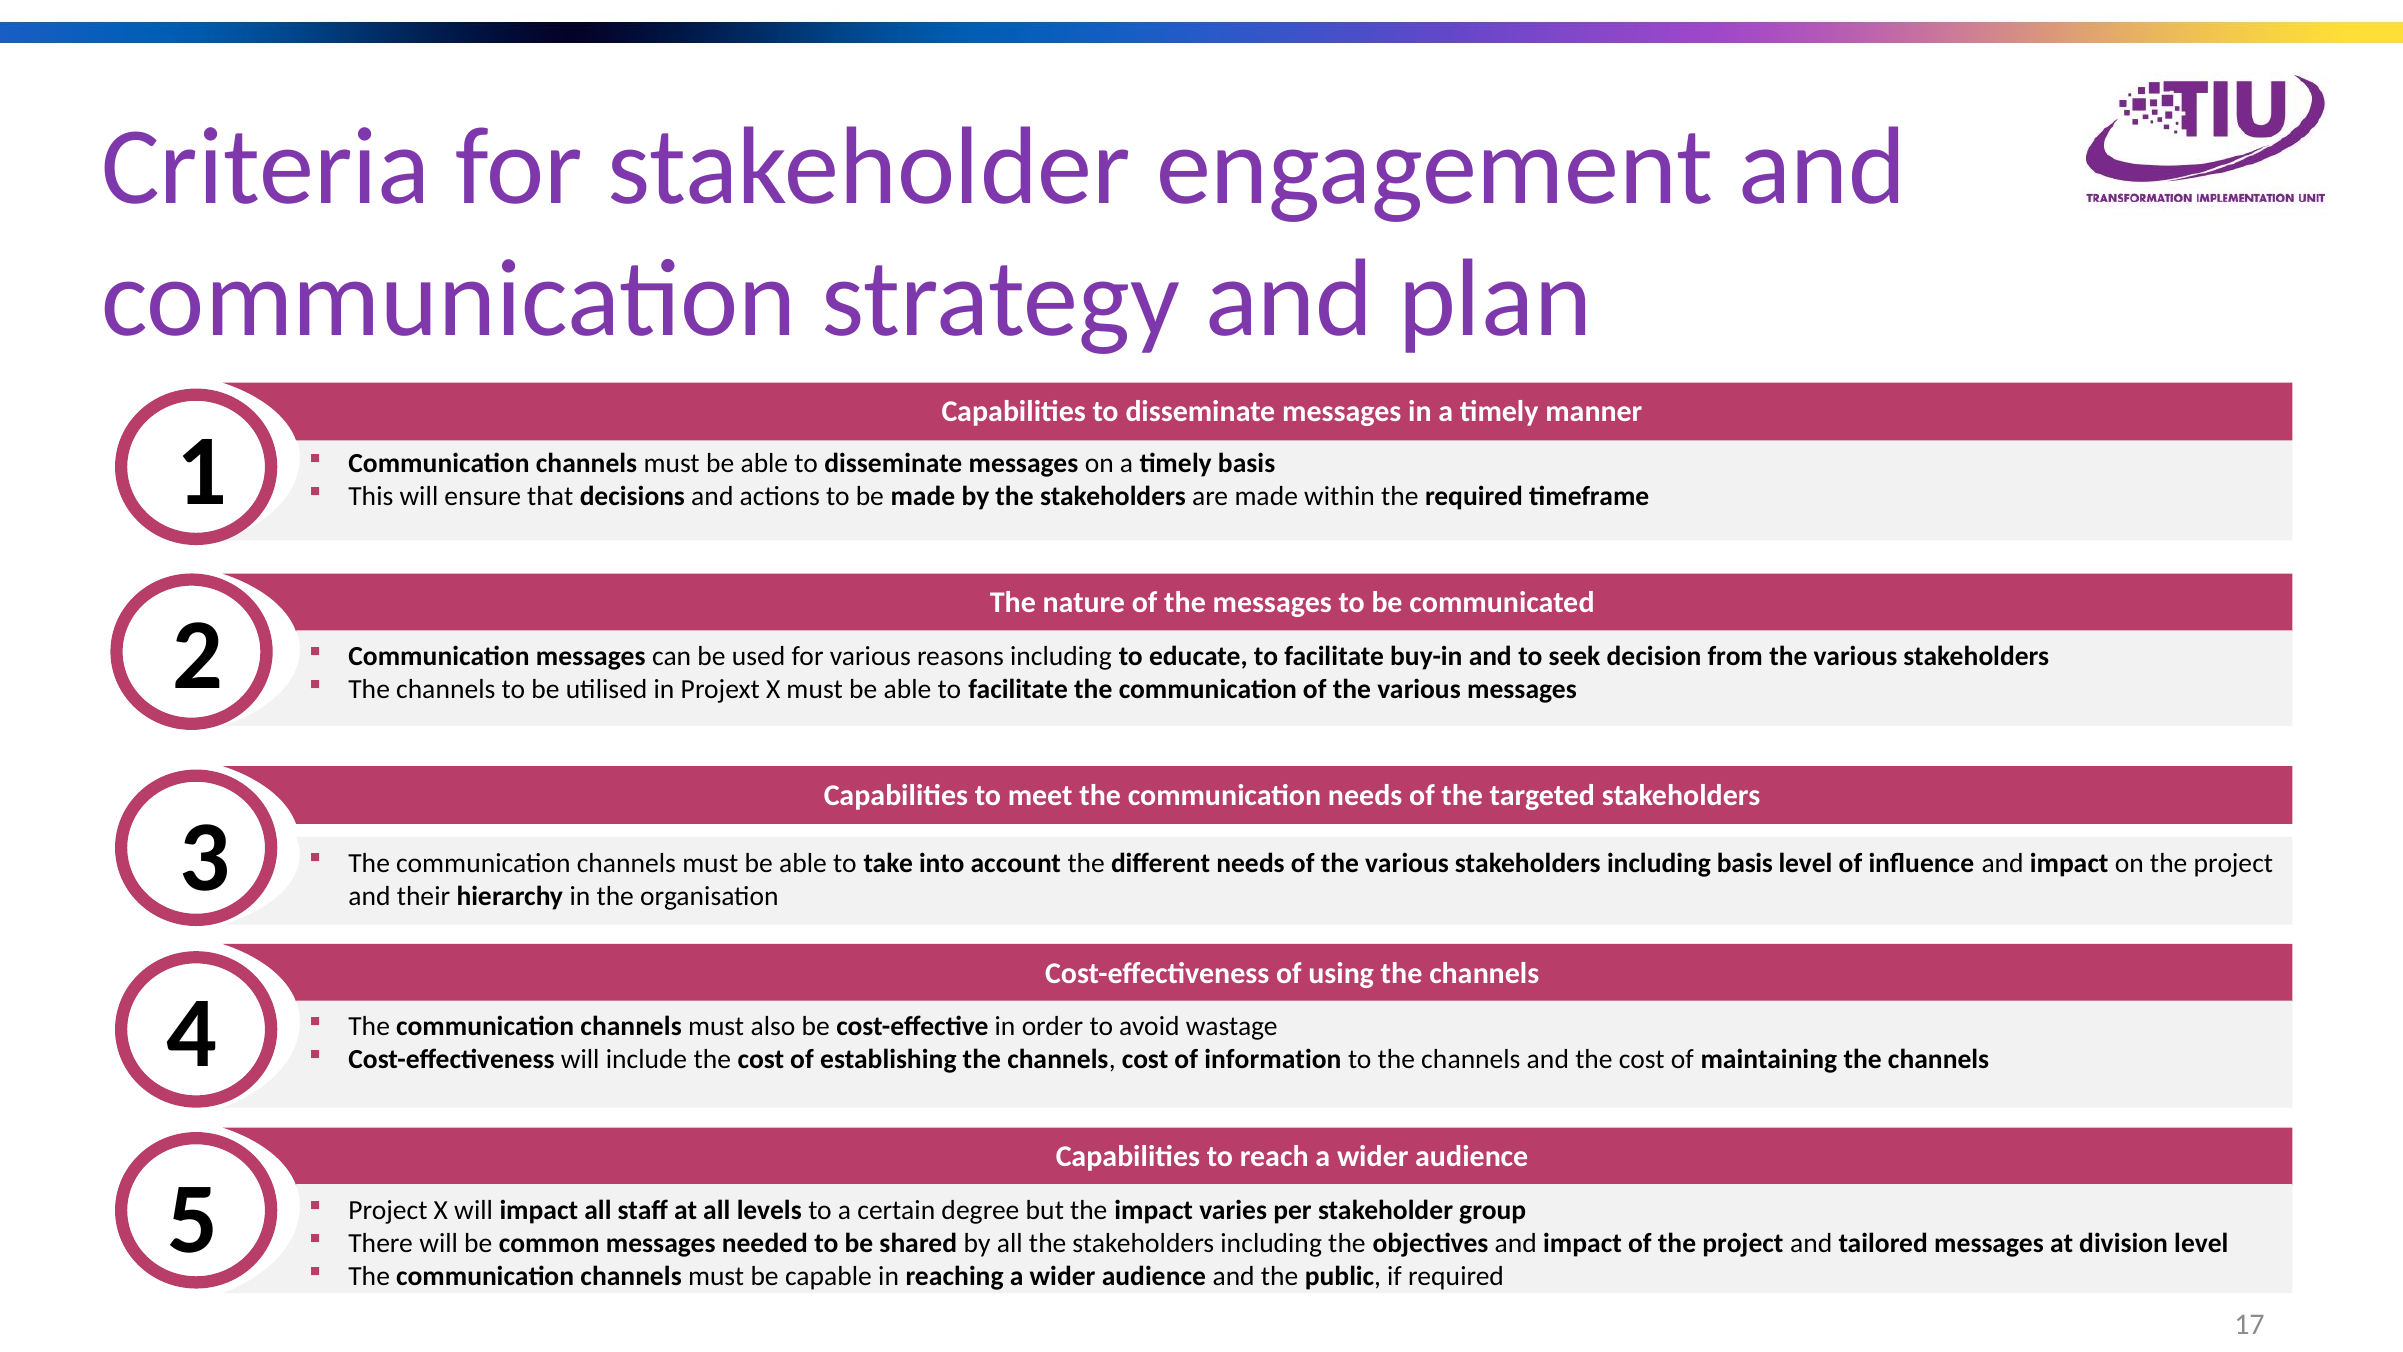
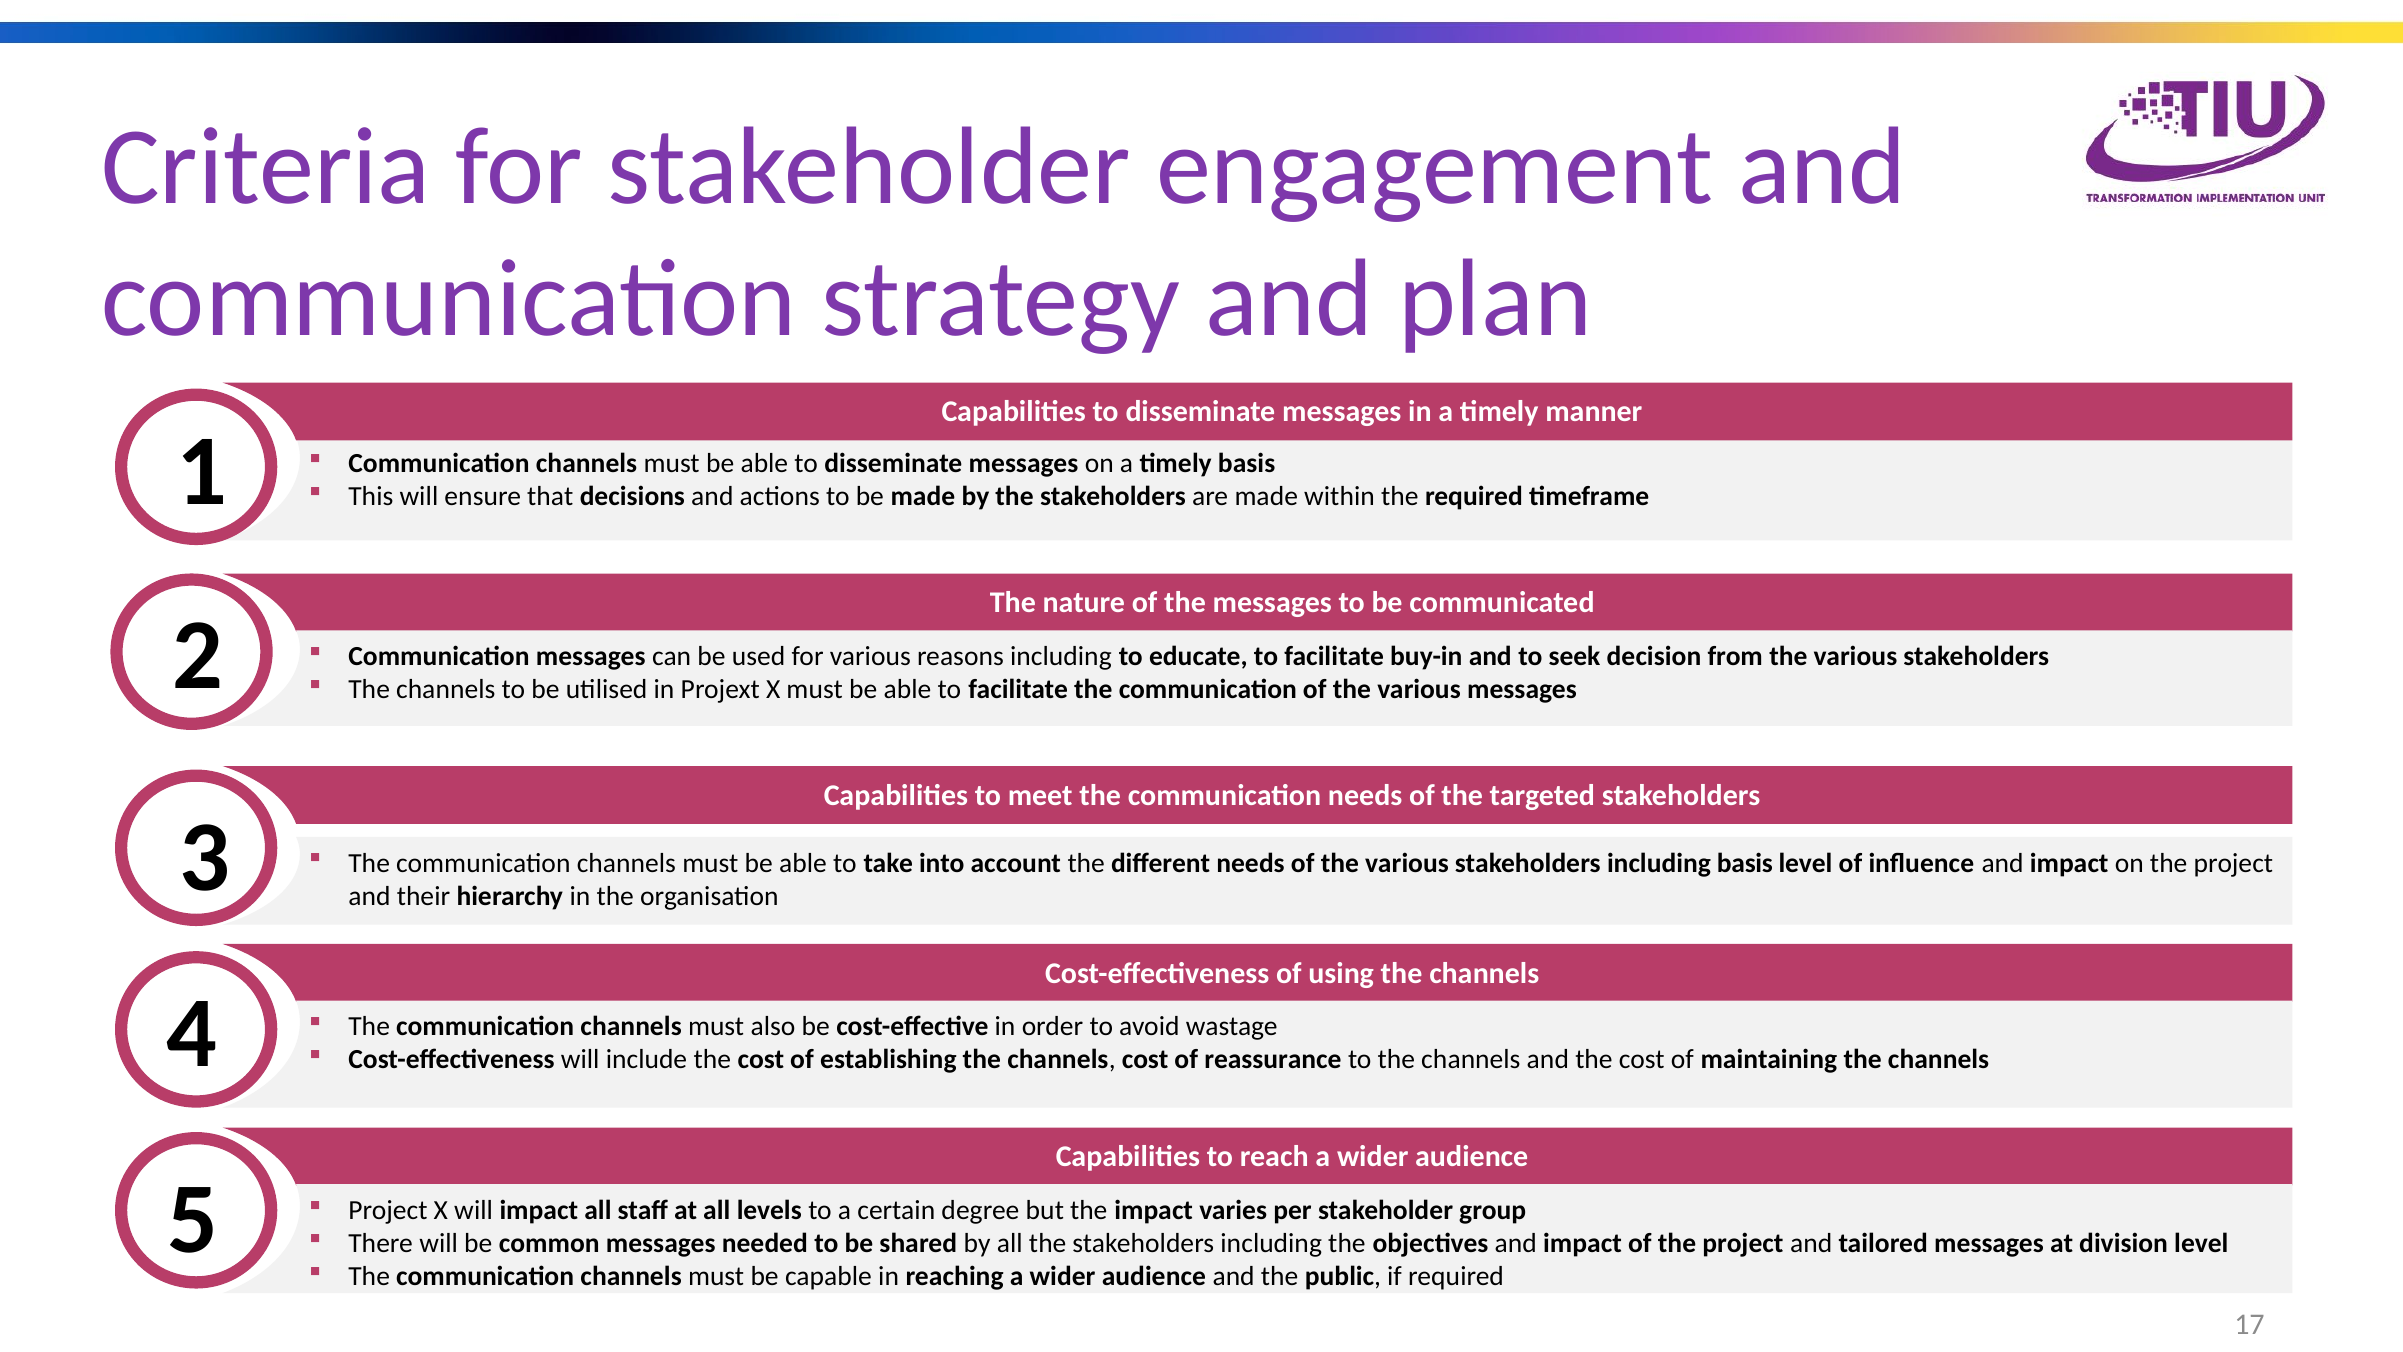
information: information -> reassurance (1273, 1060)
